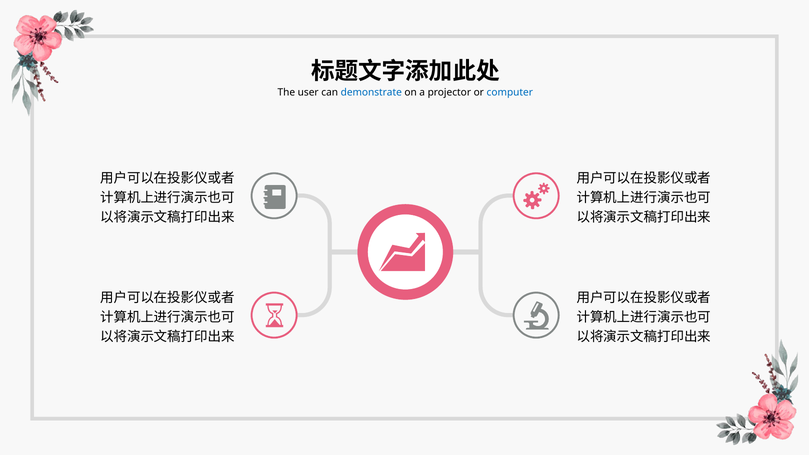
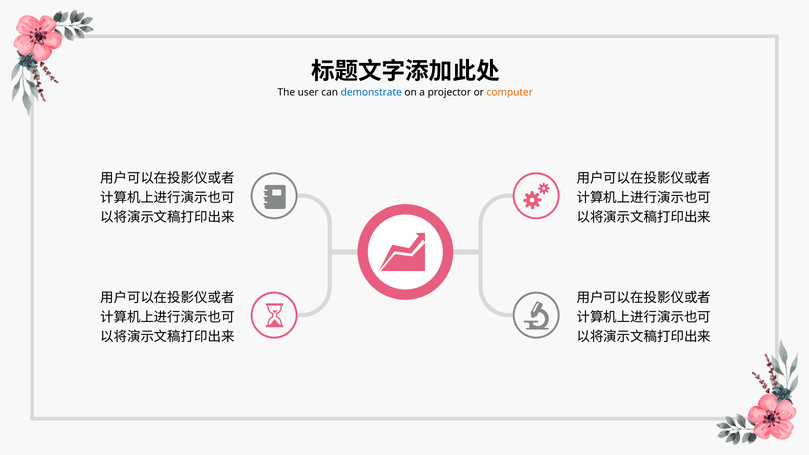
computer colour: blue -> orange (510, 92)
